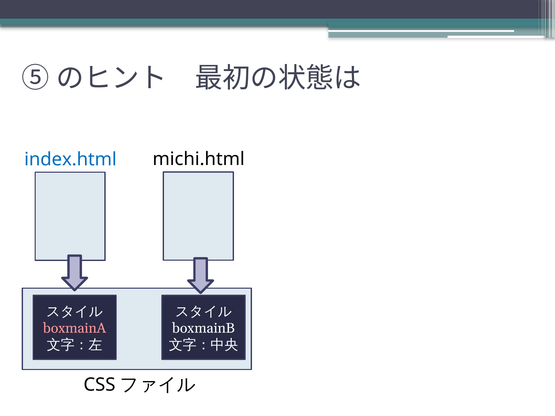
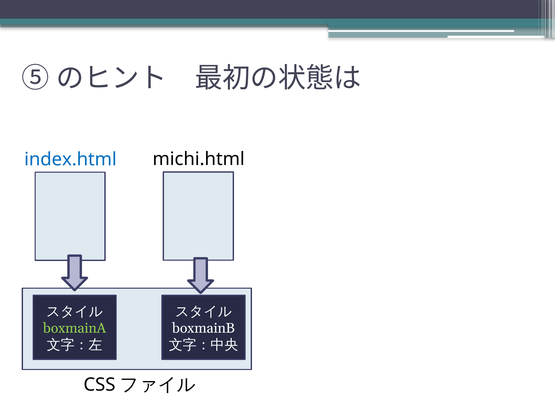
boxmainA colour: pink -> light green (75, 329)
